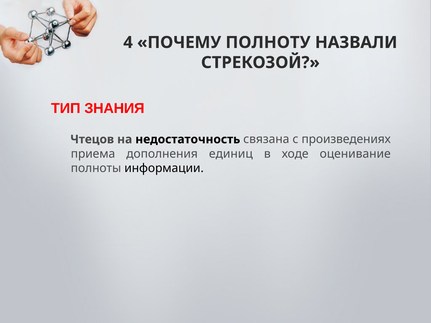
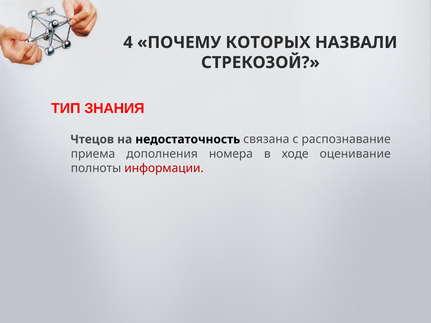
ПОЛНОТУ: ПОЛНОТУ -> КОТОРЫХ (268, 42)
произведениях: произведениях -> распознавание (346, 139)
единиц: единиц -> номера (231, 154)
информации colour: black -> red (164, 168)
